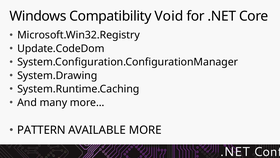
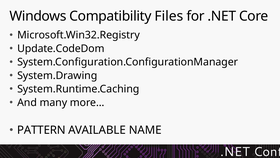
Void: Void -> Files (169, 16)
MORE: MORE -> NAME (145, 130)
